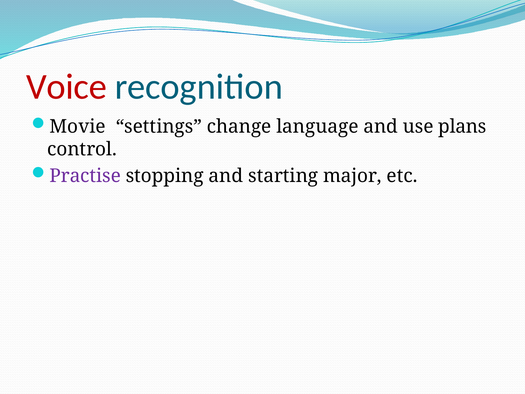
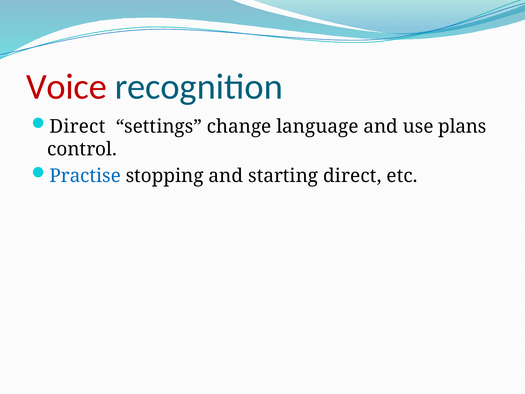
Movie: Movie -> Direct (78, 126)
Practise colour: purple -> blue (85, 176)
starting major: major -> direct (352, 176)
